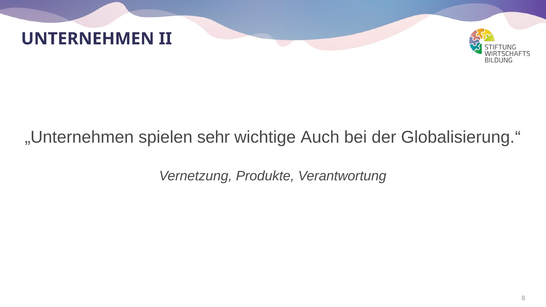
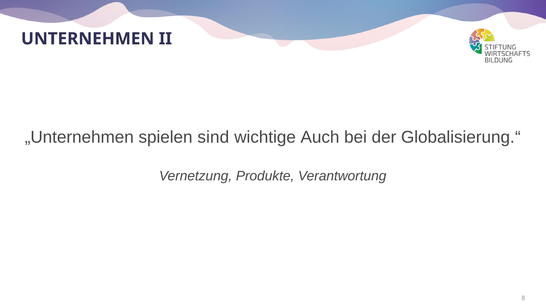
sehr: sehr -> sind (213, 137)
